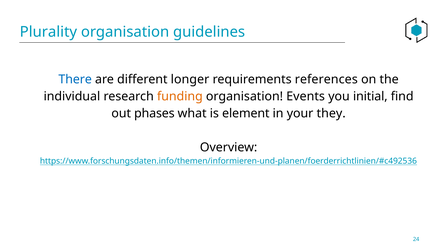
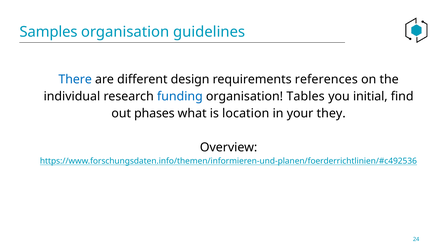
Plurality: Plurality -> Samples (48, 32)
longer: longer -> design (190, 79)
funding colour: orange -> blue (180, 96)
Events: Events -> Tables (306, 96)
element: element -> location (246, 113)
